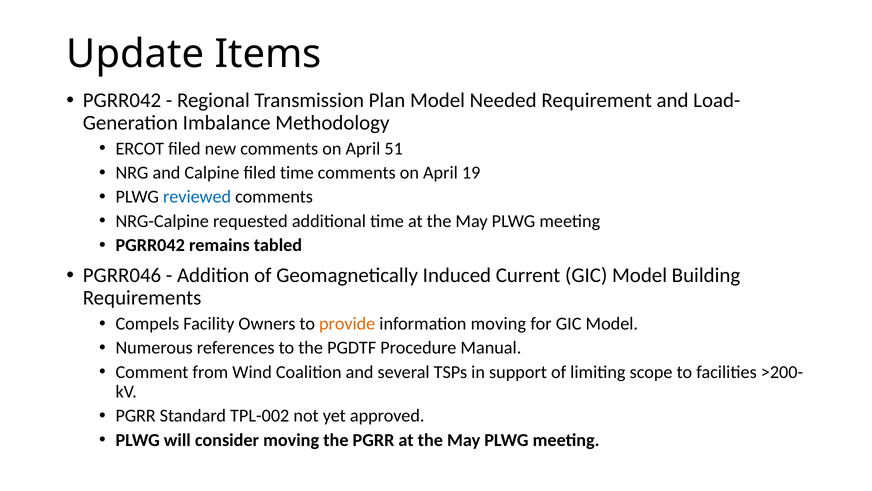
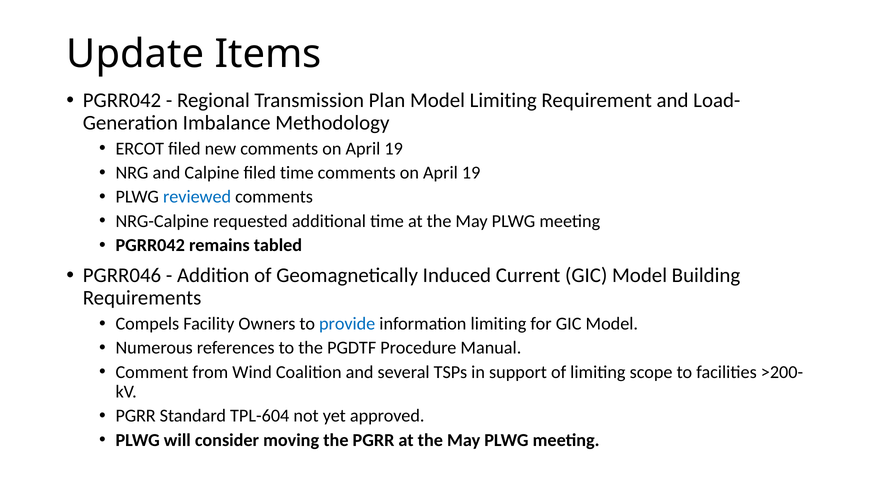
Model Needed: Needed -> Limiting (503, 100)
51: 51 -> 19 (394, 148)
provide colour: orange -> blue (347, 323)
information moving: moving -> limiting (498, 323)
TPL-002: TPL-002 -> TPL-604 (260, 415)
